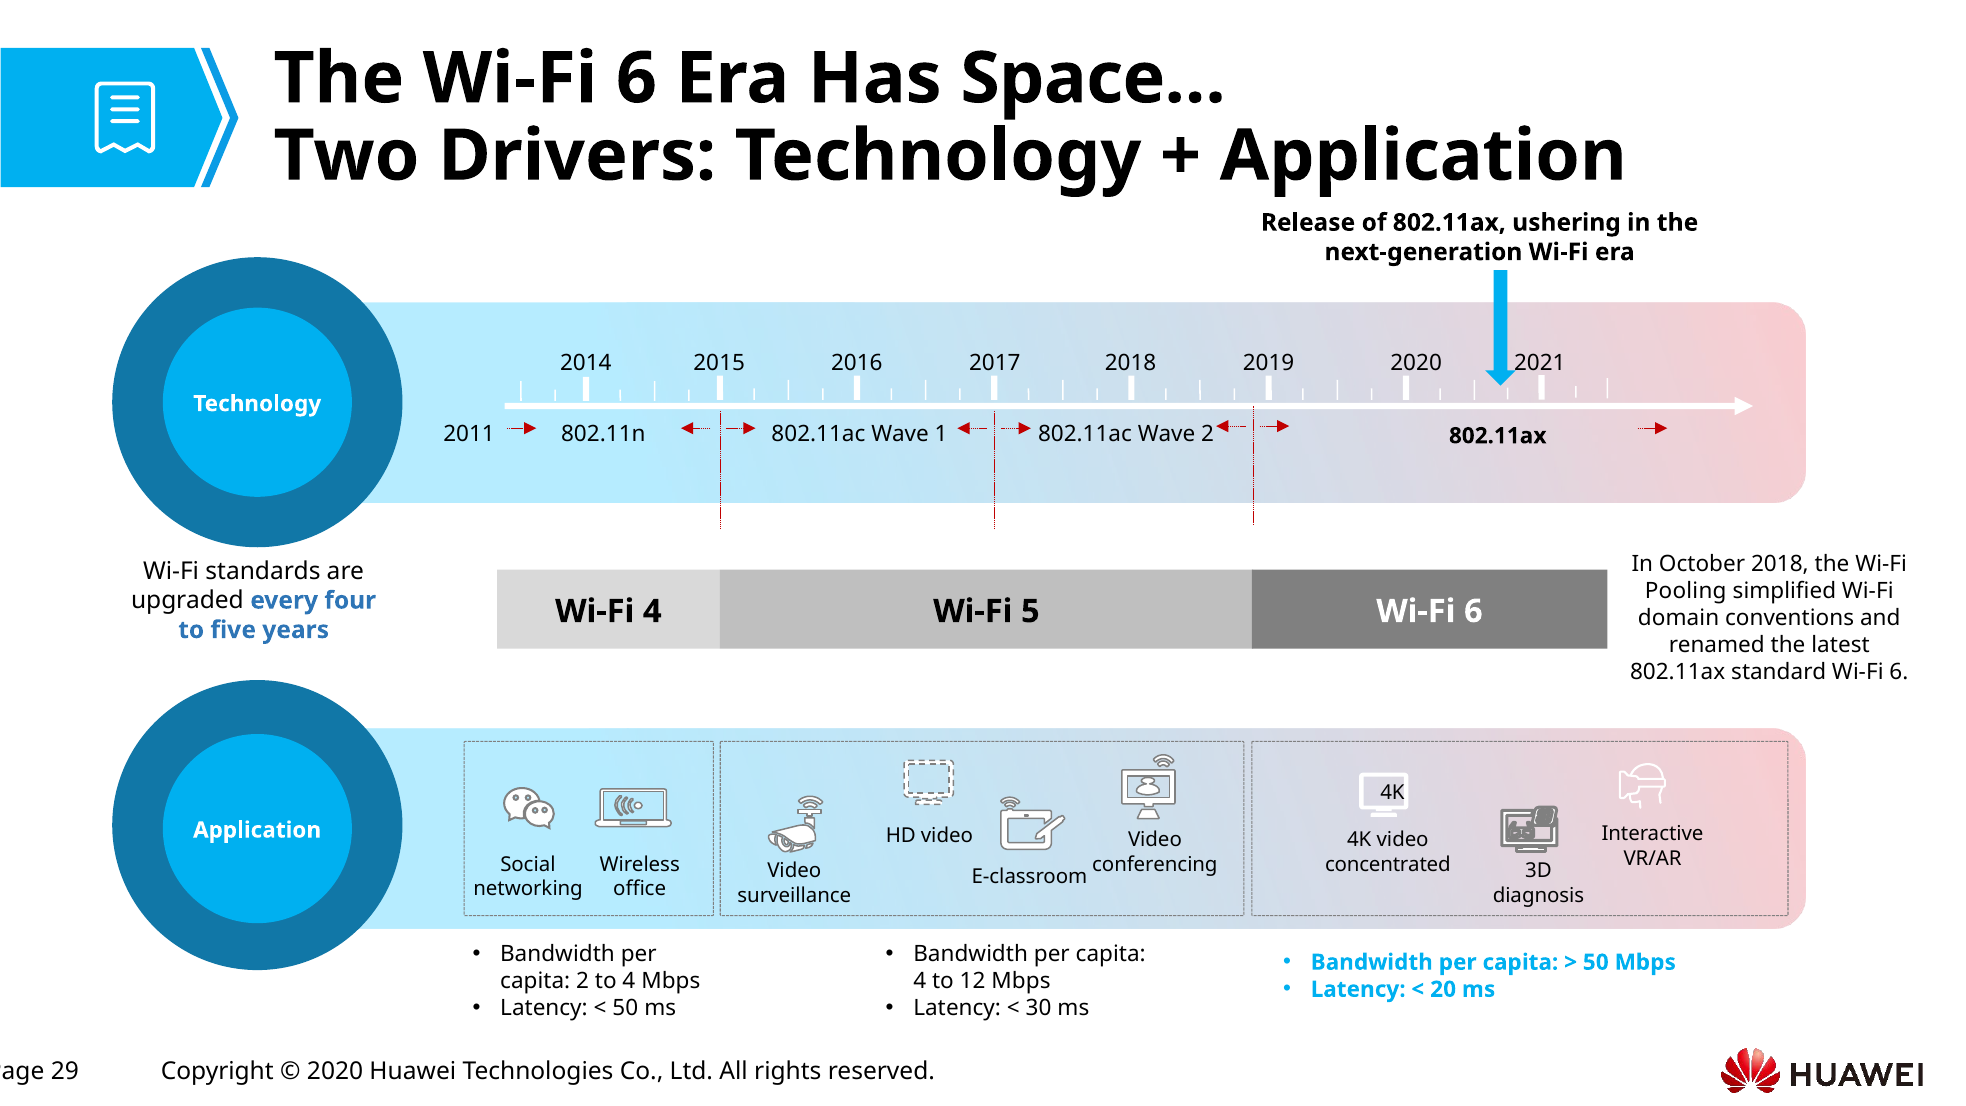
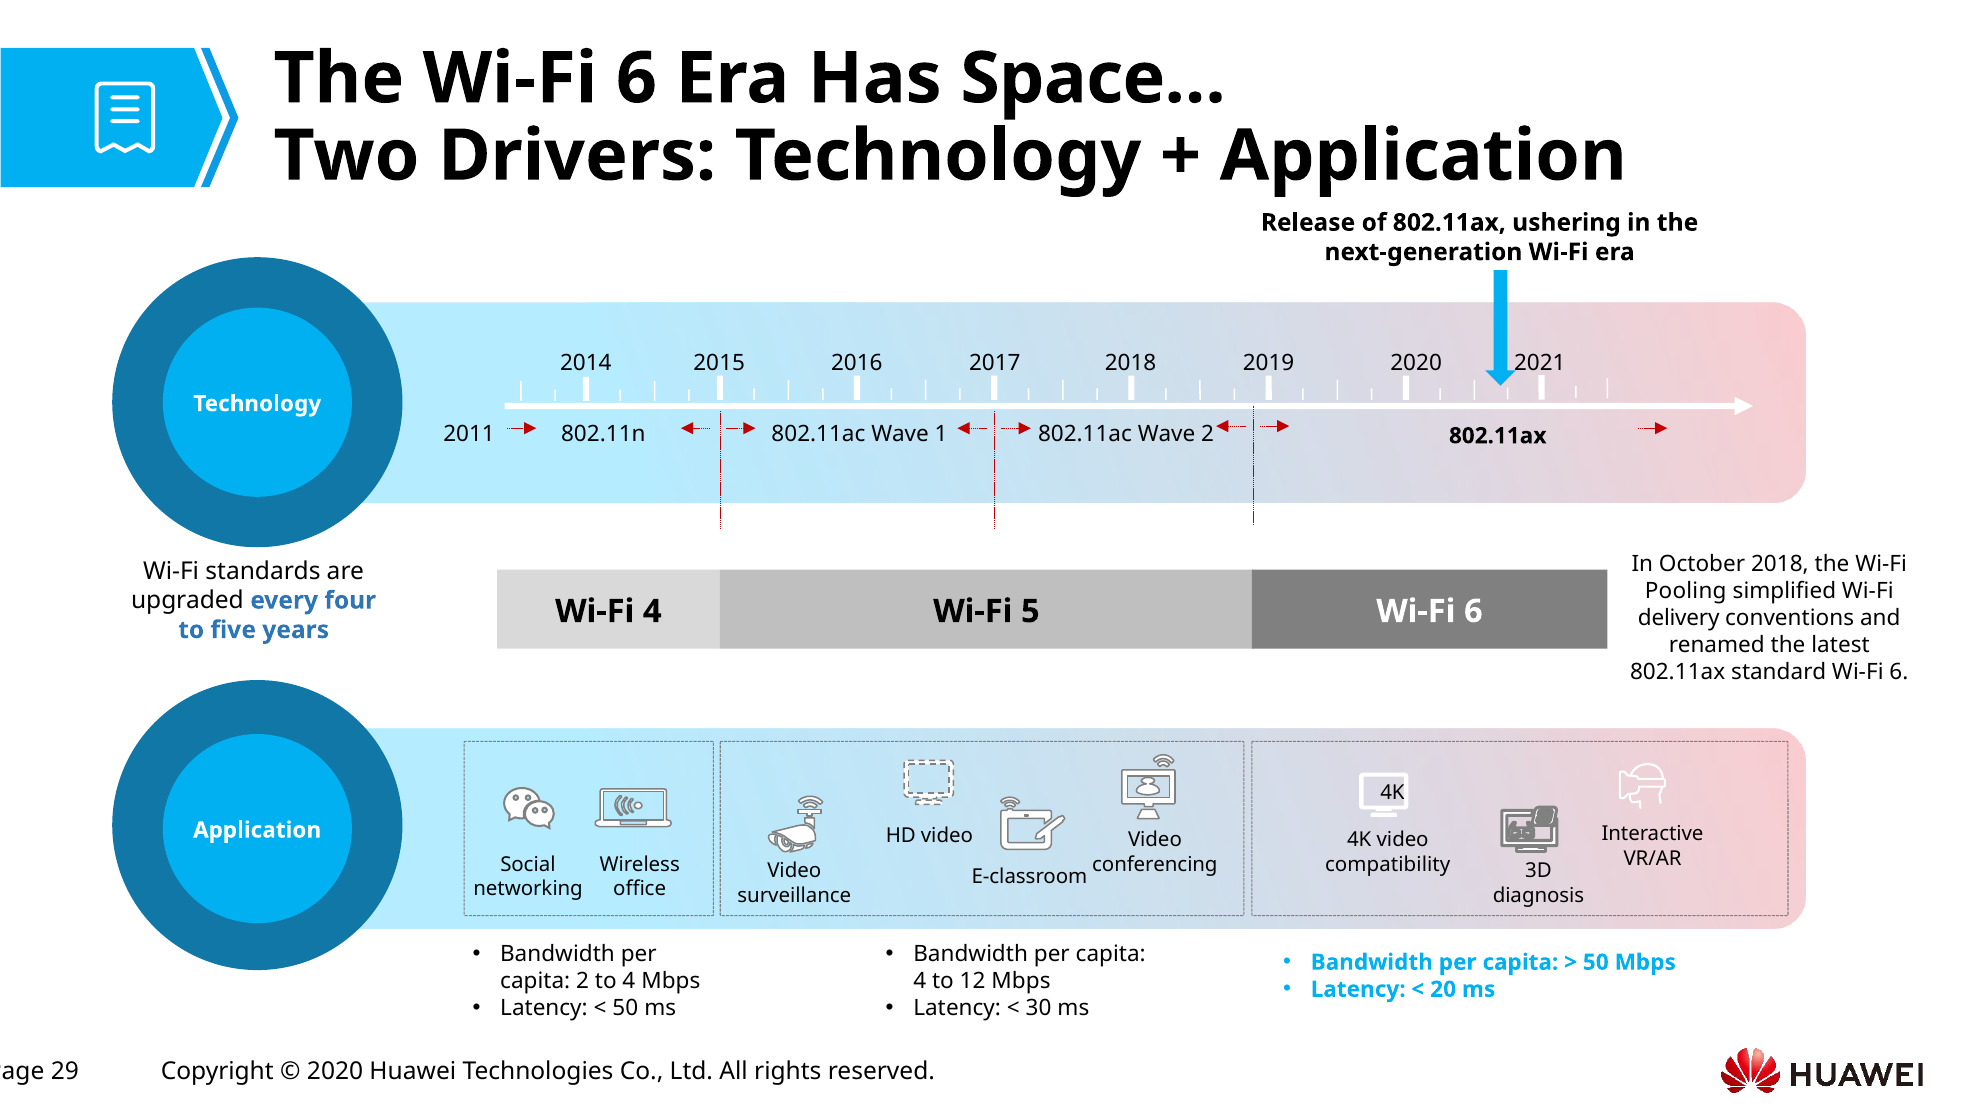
domain: domain -> delivery (1679, 618)
concentrated: concentrated -> compatibility (1388, 864)
